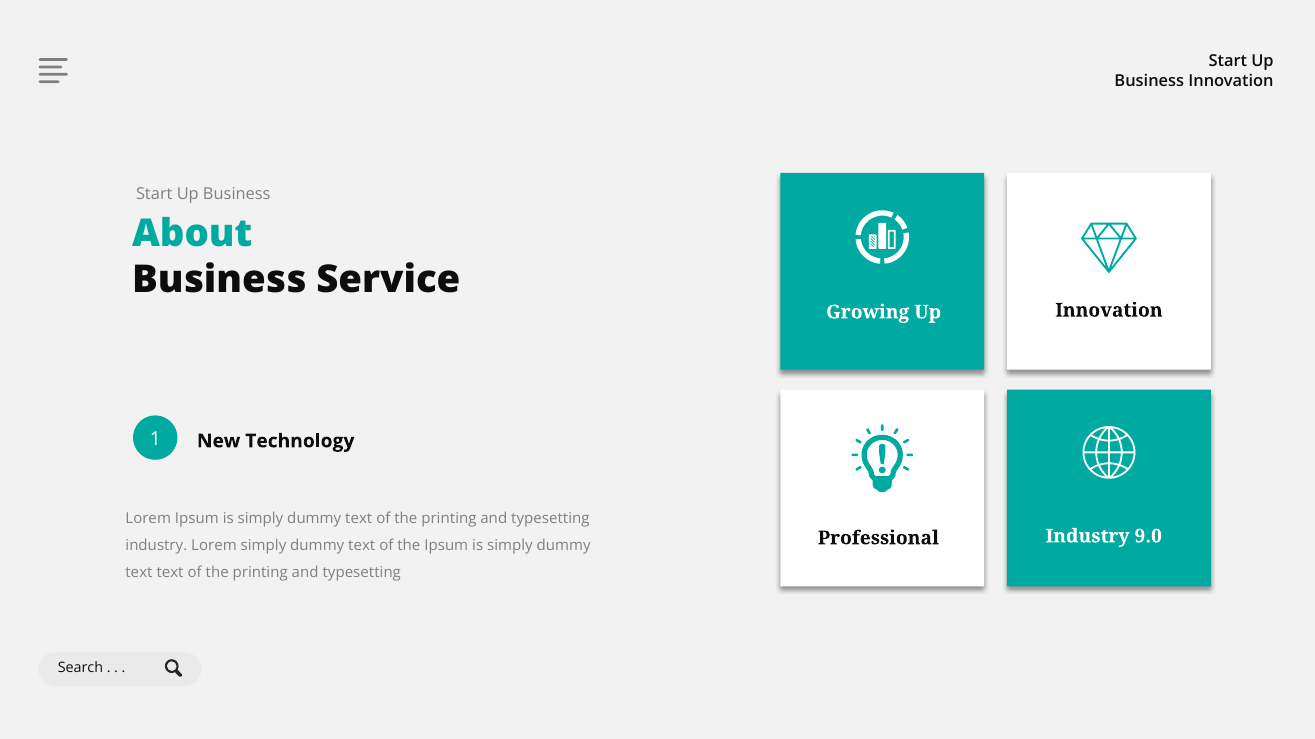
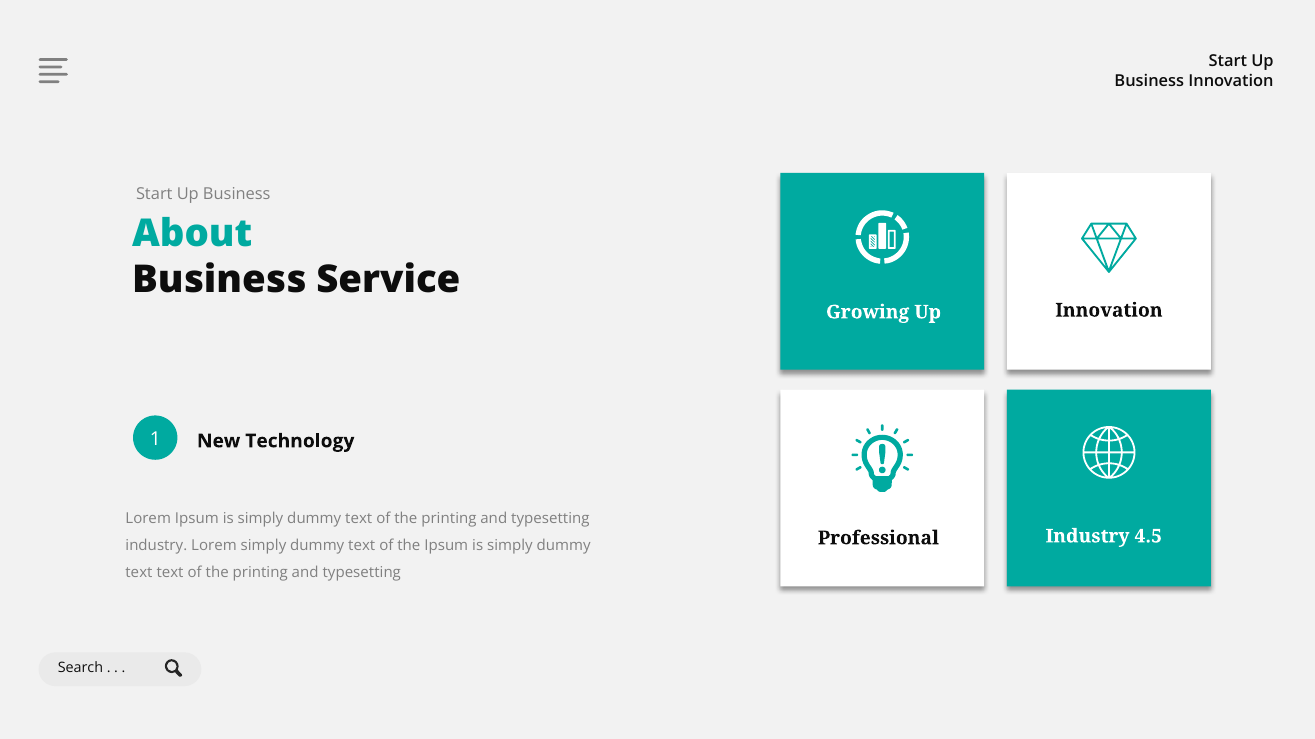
9.0: 9.0 -> 4.5 (1148, 537)
